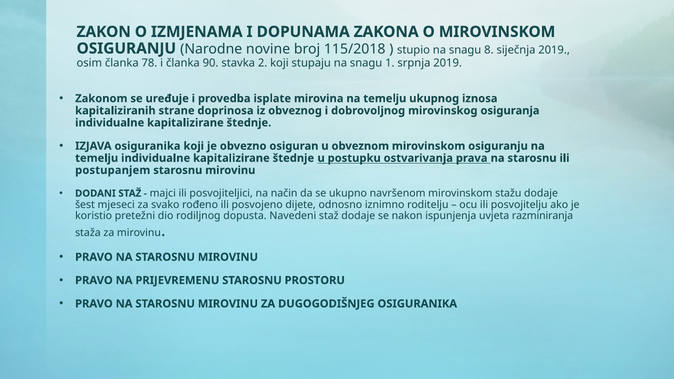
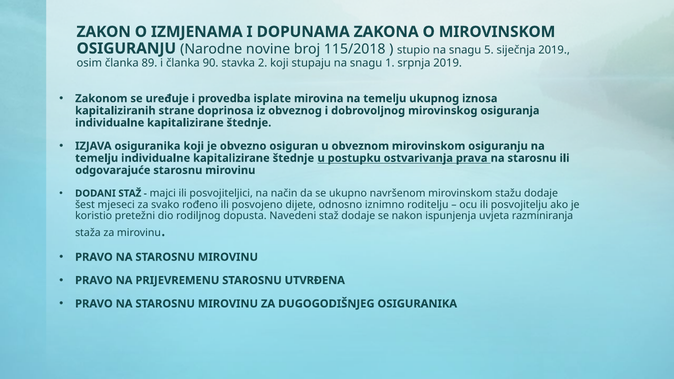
8: 8 -> 5 (489, 50)
78: 78 -> 89 (149, 63)
postupanjem: postupanjem -> odgovarajuće (113, 170)
PROSTORU: PROSTORU -> UTVRĐENA (315, 281)
